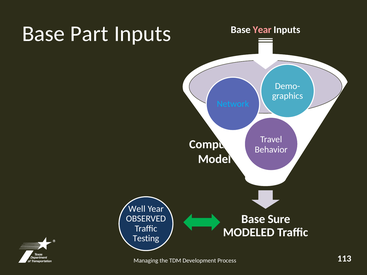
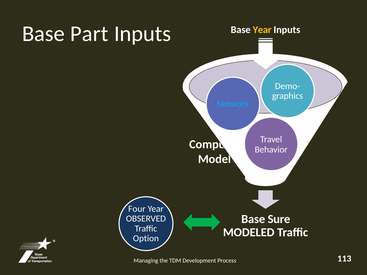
Year colour: pink -> yellow (262, 30)
Well: Well -> Four (137, 209)
Testing: Testing -> Option (146, 239)
